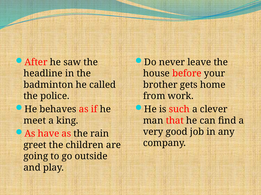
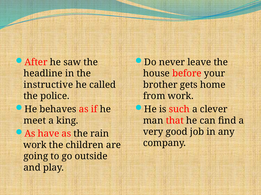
badminton: badminton -> instructive (48, 85)
greet: greet -> work (35, 146)
